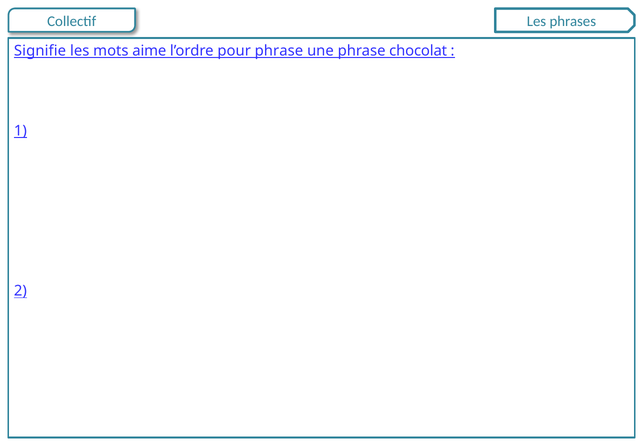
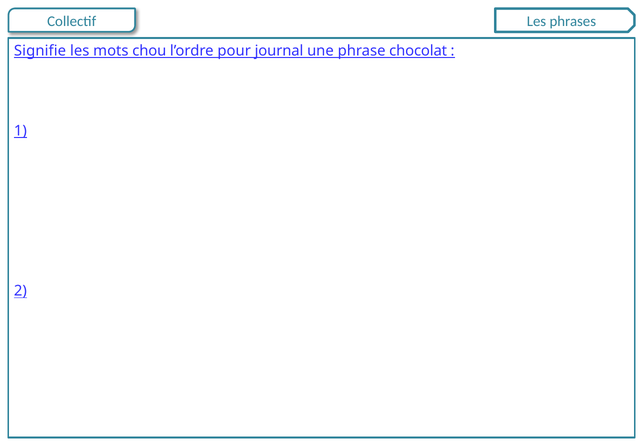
aime: aime -> chou (149, 51)
pour phrase: phrase -> journal (279, 51)
